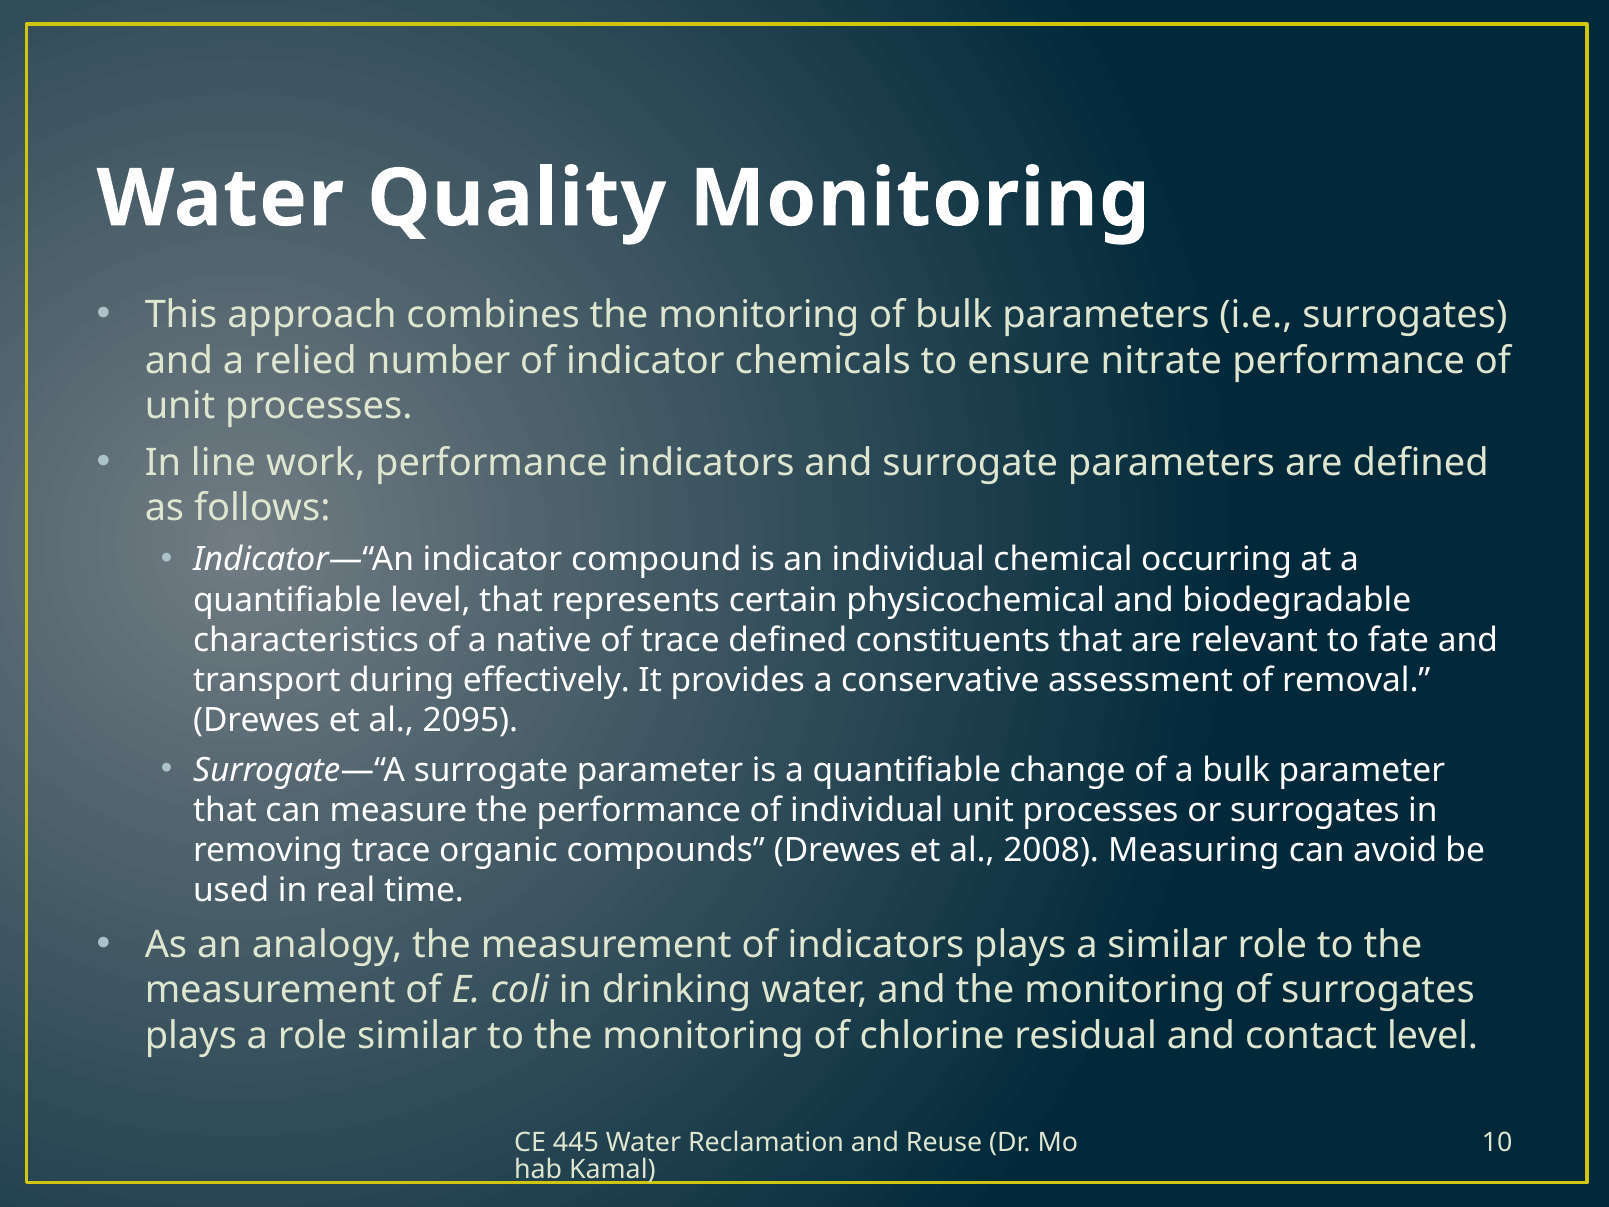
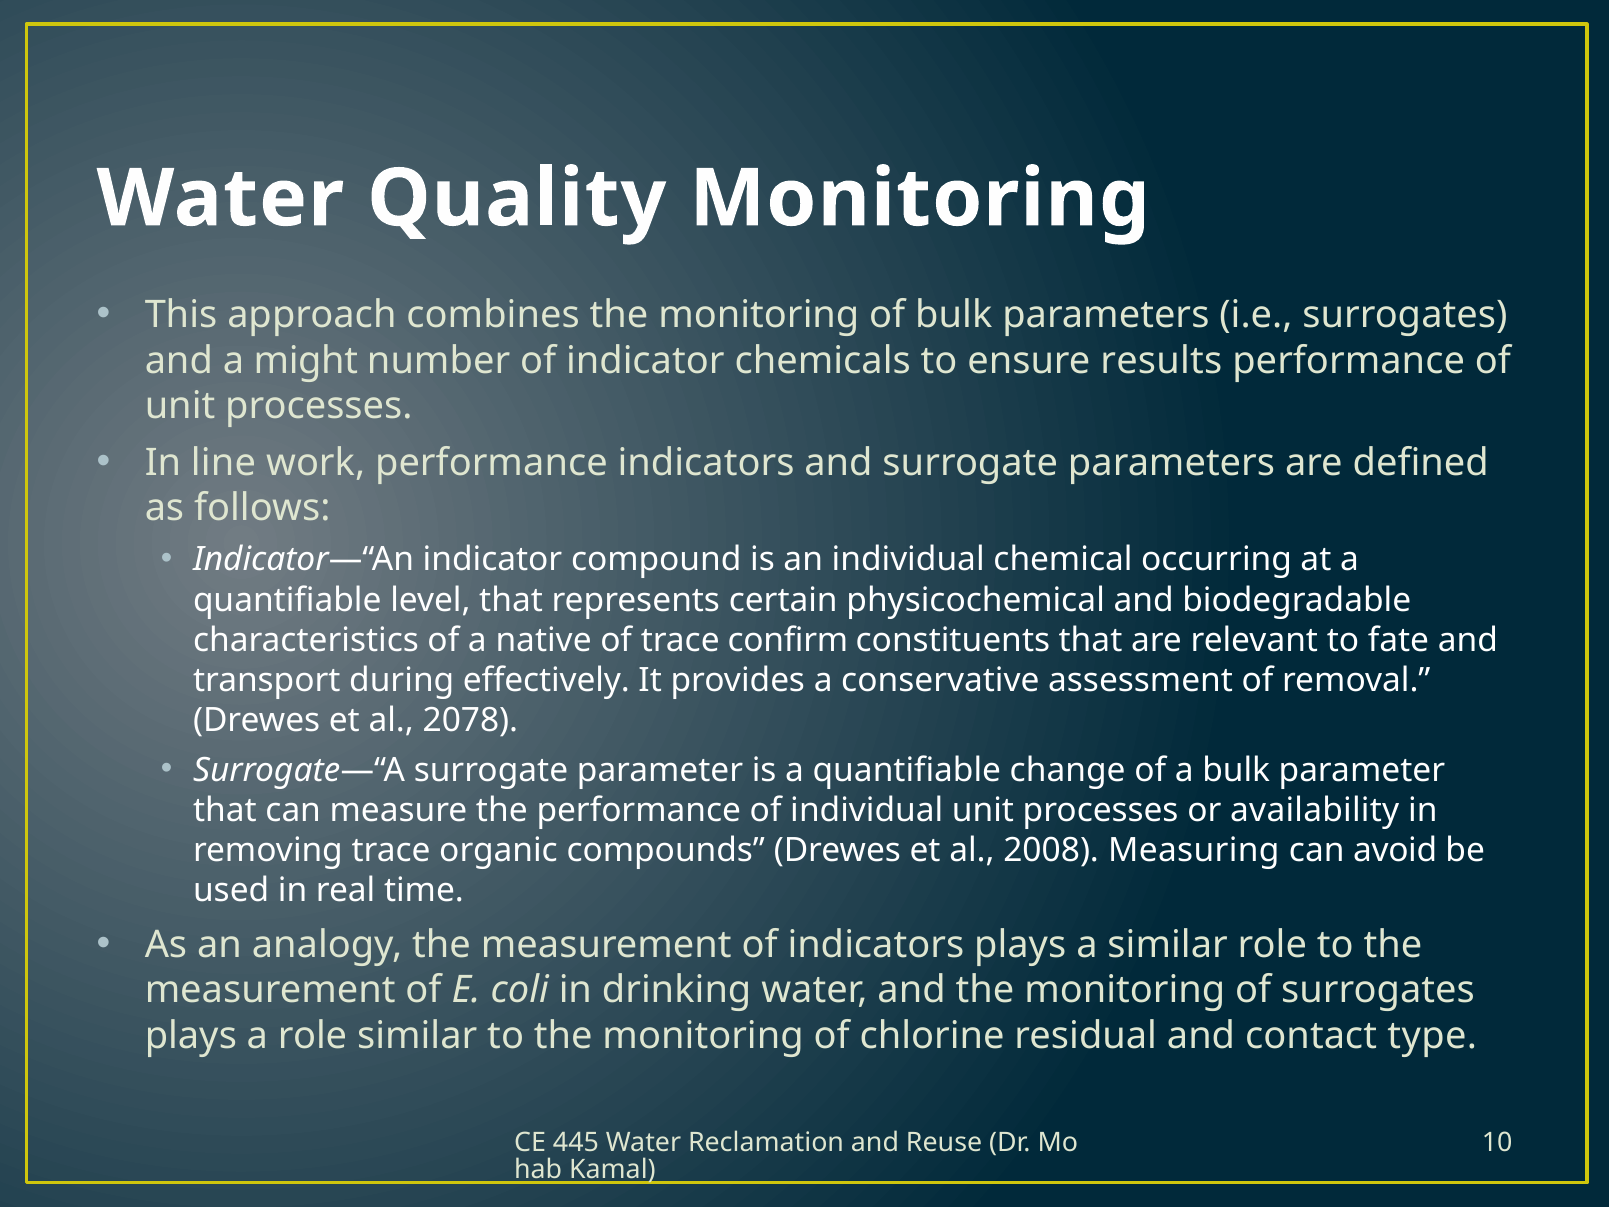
relied: relied -> might (306, 361)
nitrate: nitrate -> results (1161, 361)
trace defined: defined -> confirm (788, 640)
2095: 2095 -> 2078 (470, 721)
or surrogates: surrogates -> availability (1315, 810)
contact level: level -> type (1432, 1036)
